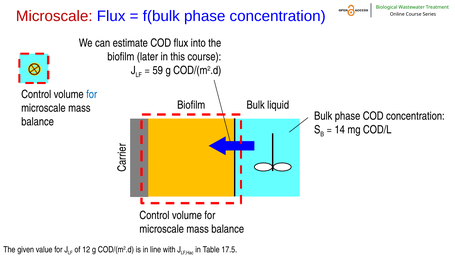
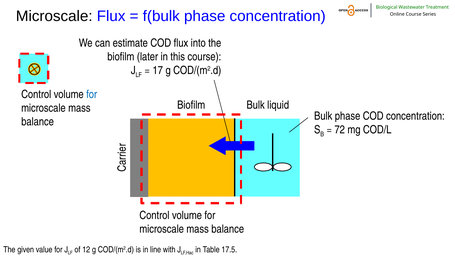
Microscale colour: red -> black (54, 16)
59: 59 -> 17 (158, 71)
14: 14 -> 72 (340, 130)
